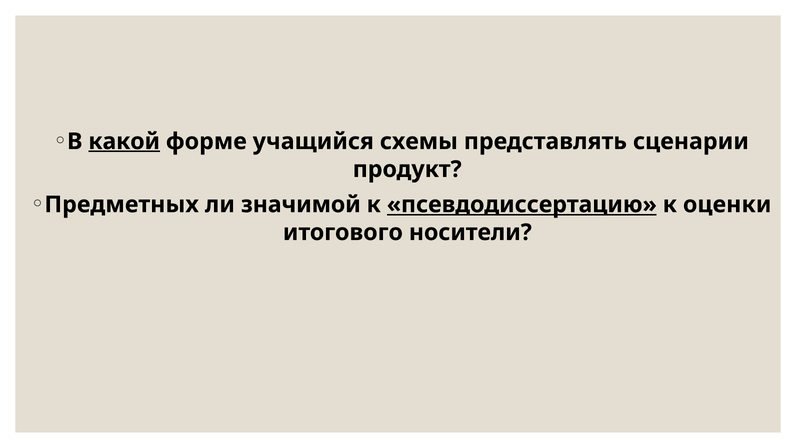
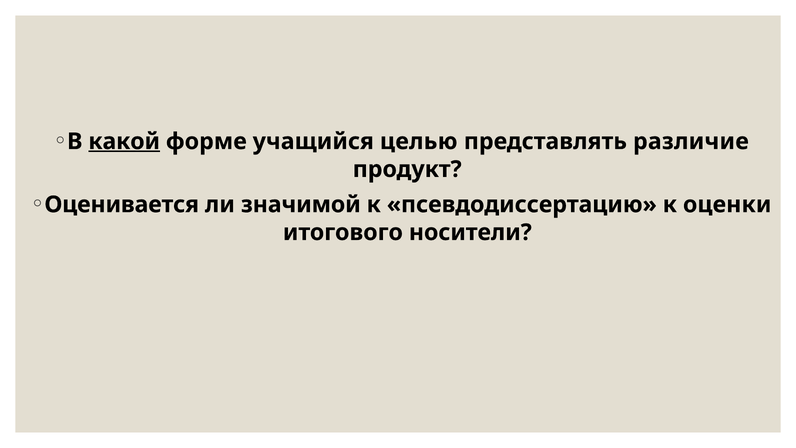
схемы: схемы -> целью (419, 141)
сценарии: сценарии -> различие (691, 141)
Предметных: Предметных -> Оценивается (122, 204)
псевдодиссертацию underline: present -> none (522, 204)
